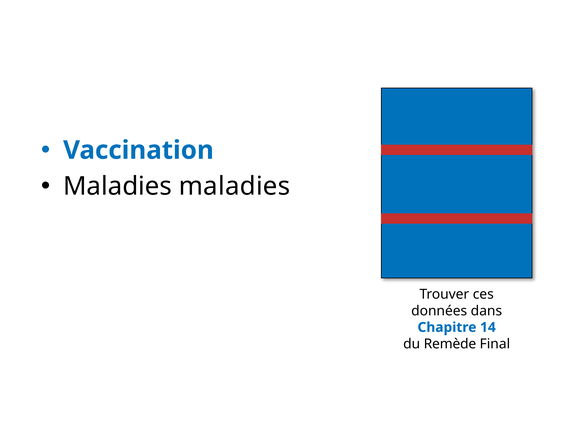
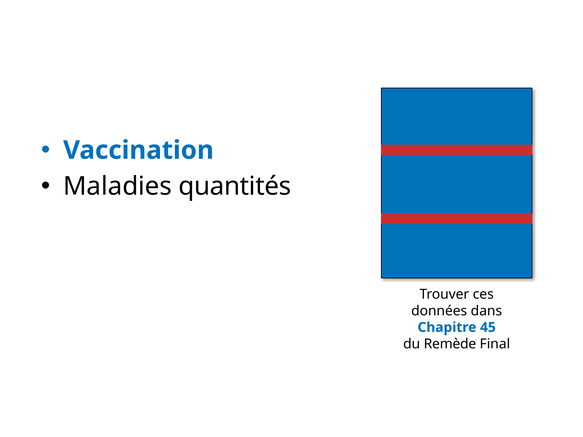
Maladies maladies: maladies -> quantités (235, 186)
14: 14 -> 45 (488, 328)
